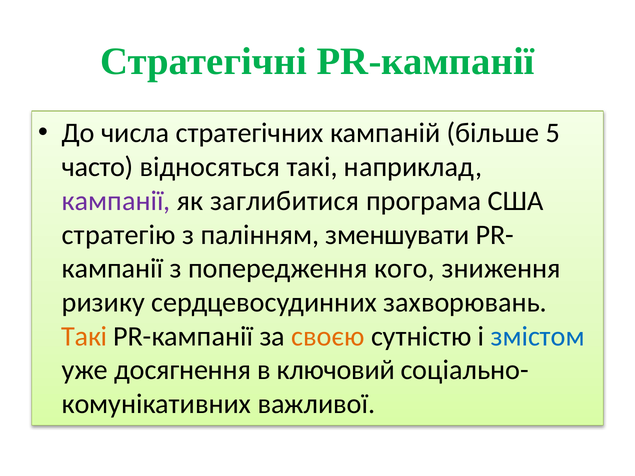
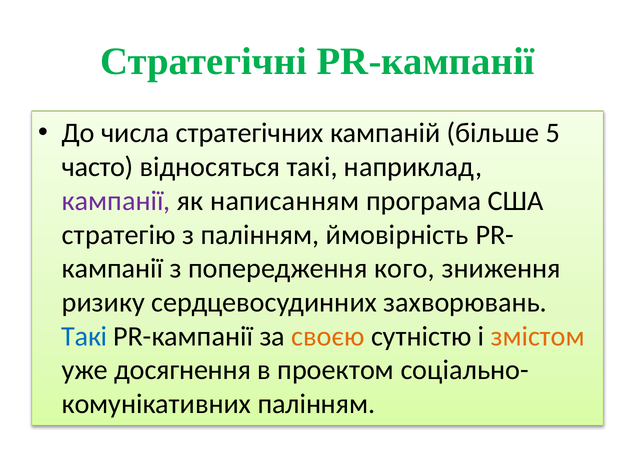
заглибитися: заглибитися -> написанням (285, 201)
зменшувати: зменшувати -> ймовірність (397, 235)
Такі colour: orange -> blue (84, 336)
змістом colour: blue -> orange (538, 336)
ключовий: ключовий -> проектом (336, 370)
важливої: важливої -> палінням (316, 404)
